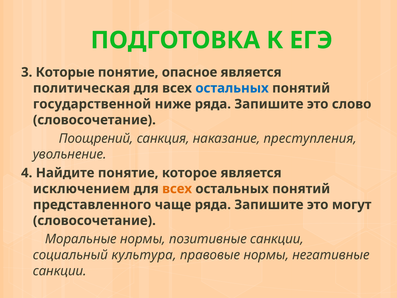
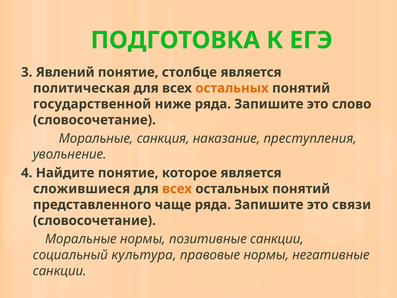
Которые: Которые -> Явлений (65, 72)
опасное: опасное -> столбце (189, 72)
остальных colour: blue -> orange (232, 88)
Поощрений: Поощрений -> Моральные (96, 138)
исключением: исключением -> сложившиеся (82, 189)
могут: могут -> связи (352, 205)
